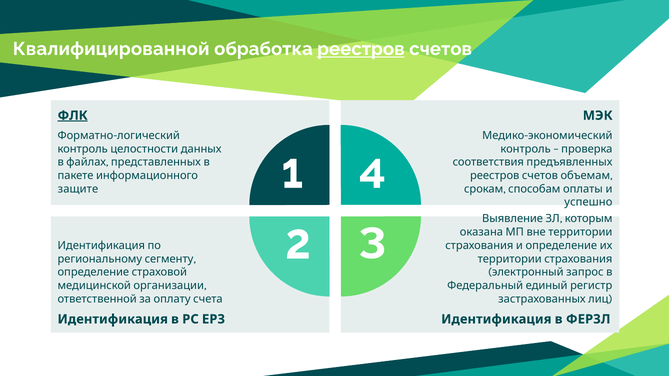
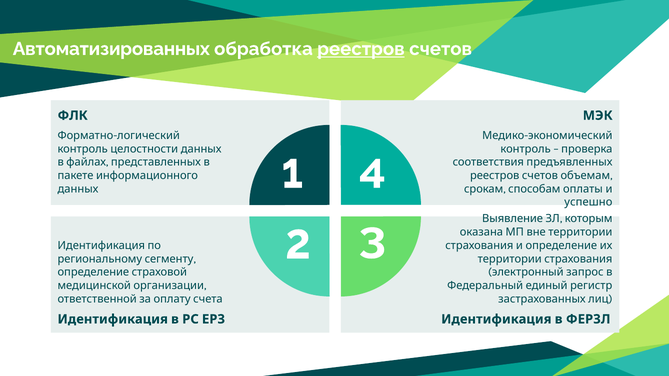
Квалифицированной: Квалифицированной -> Автоматизированных (111, 49)
ФЛК underline: present -> none (73, 116)
защите: защите -> данных (78, 189)
